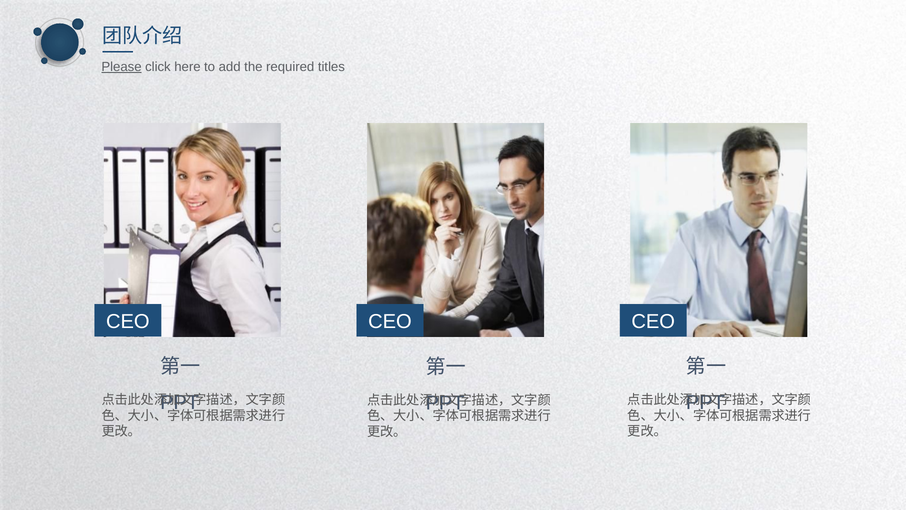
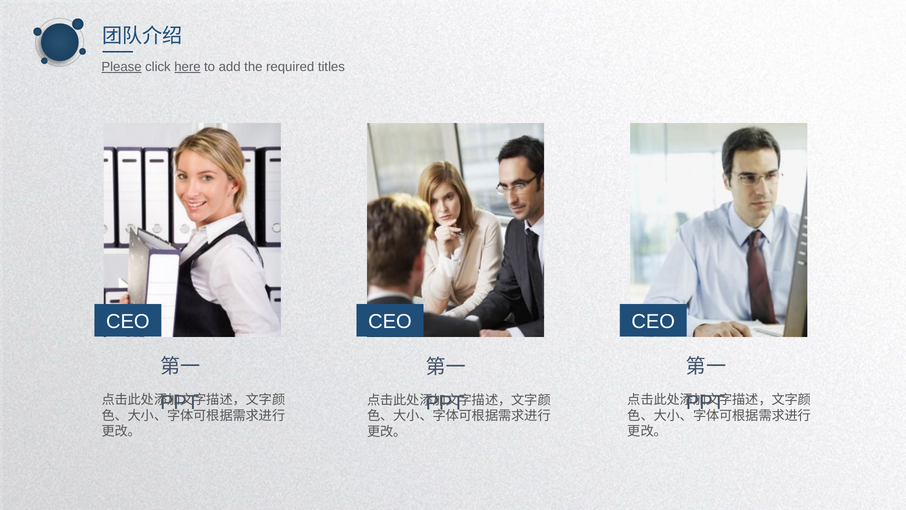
here underline: none -> present (187, 67)
